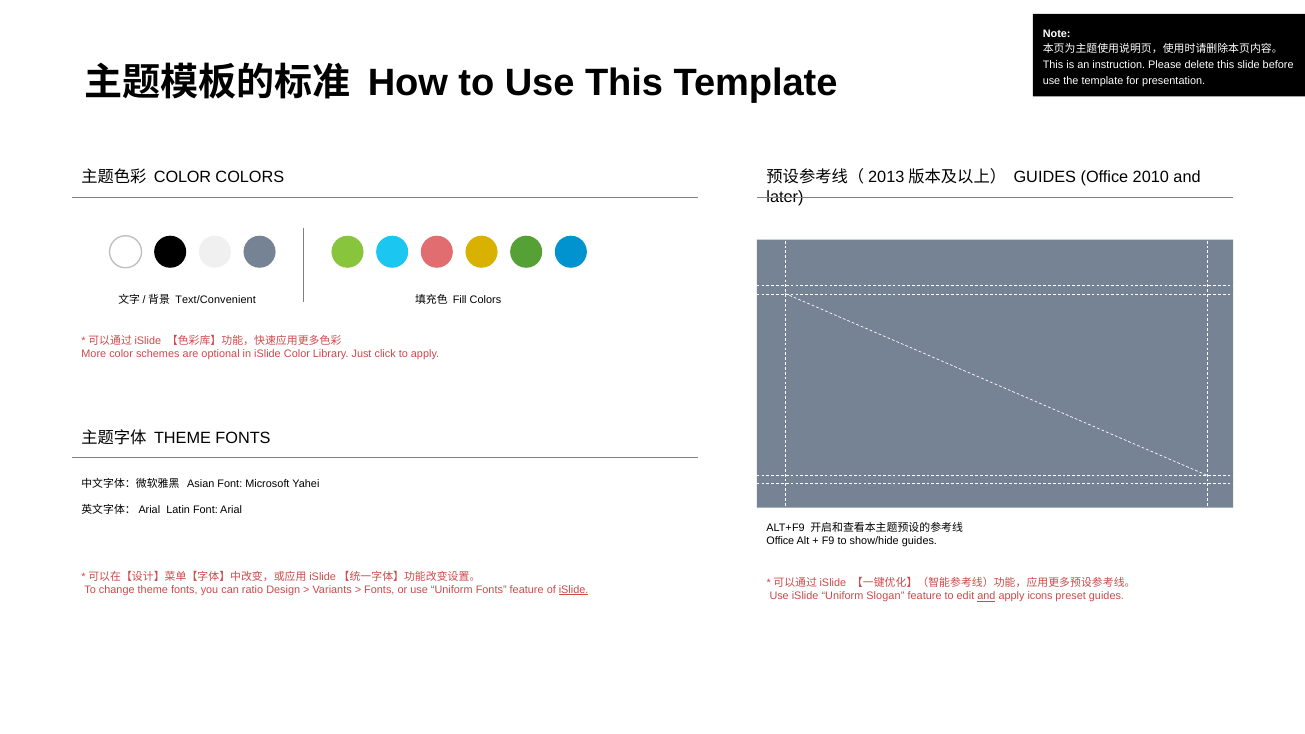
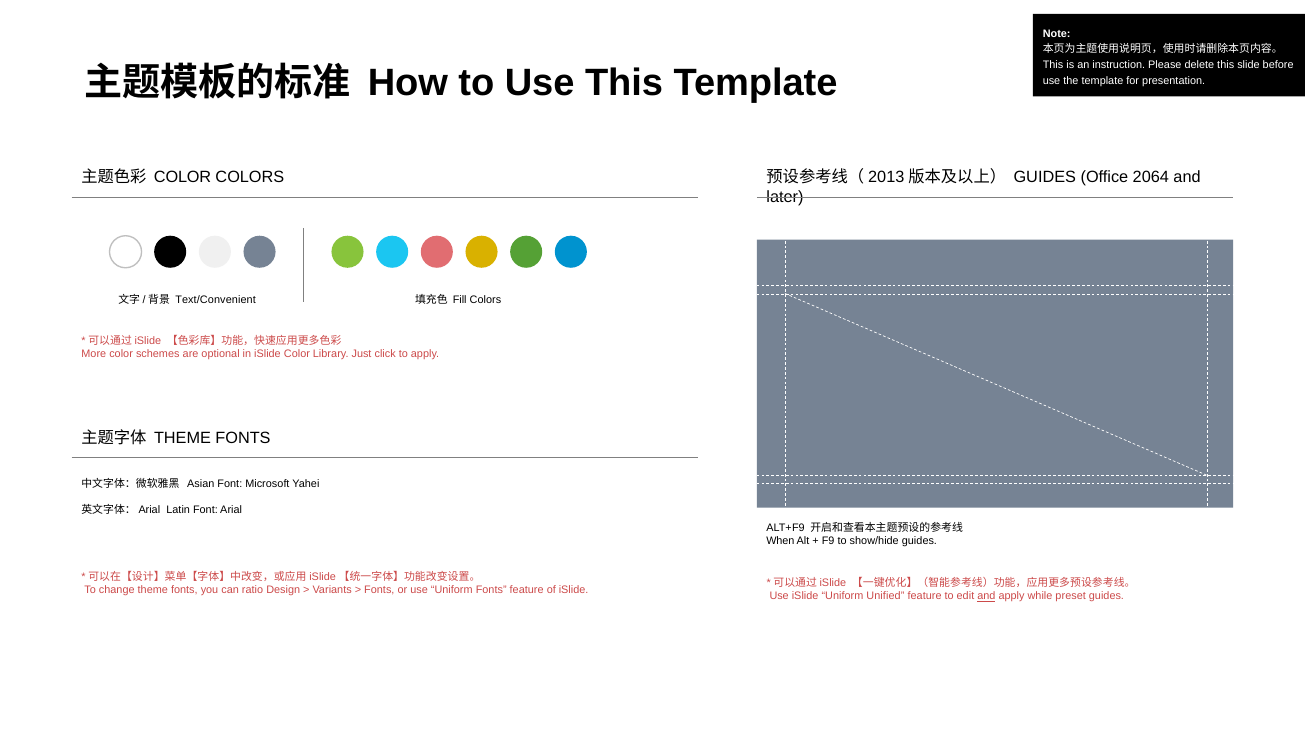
2010: 2010 -> 2064 (1151, 178)
Office: Office -> When (780, 541)
iSlide underline: present -> none (574, 590)
Slogan: Slogan -> Unified (885, 596)
icons: icons -> while (1040, 596)
